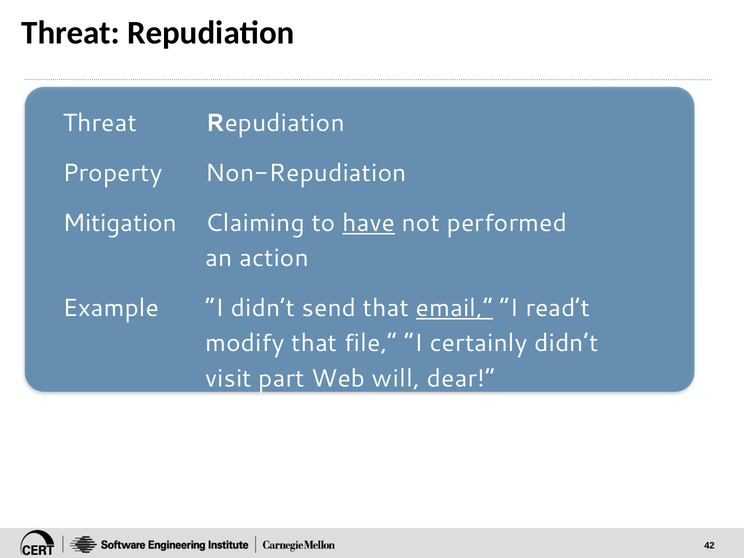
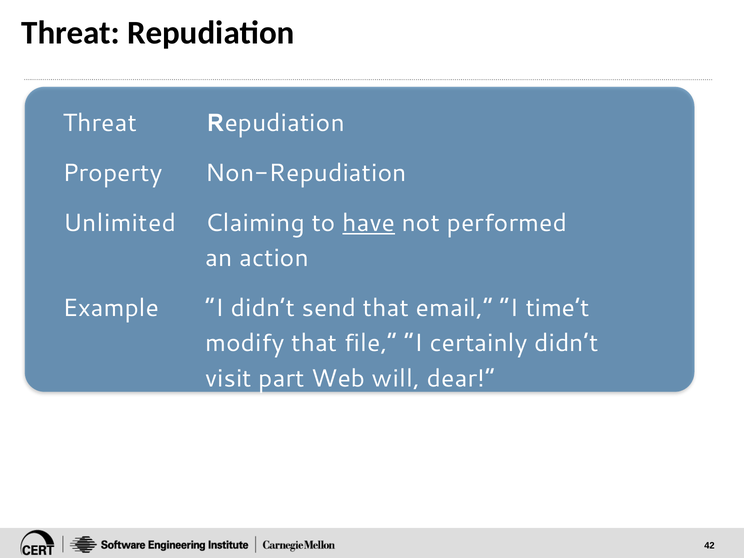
Mitigation: Mitigation -> Unlimited (120, 223)
email underline: present -> none (454, 308)
read’t: read’t -> time’t (558, 308)
